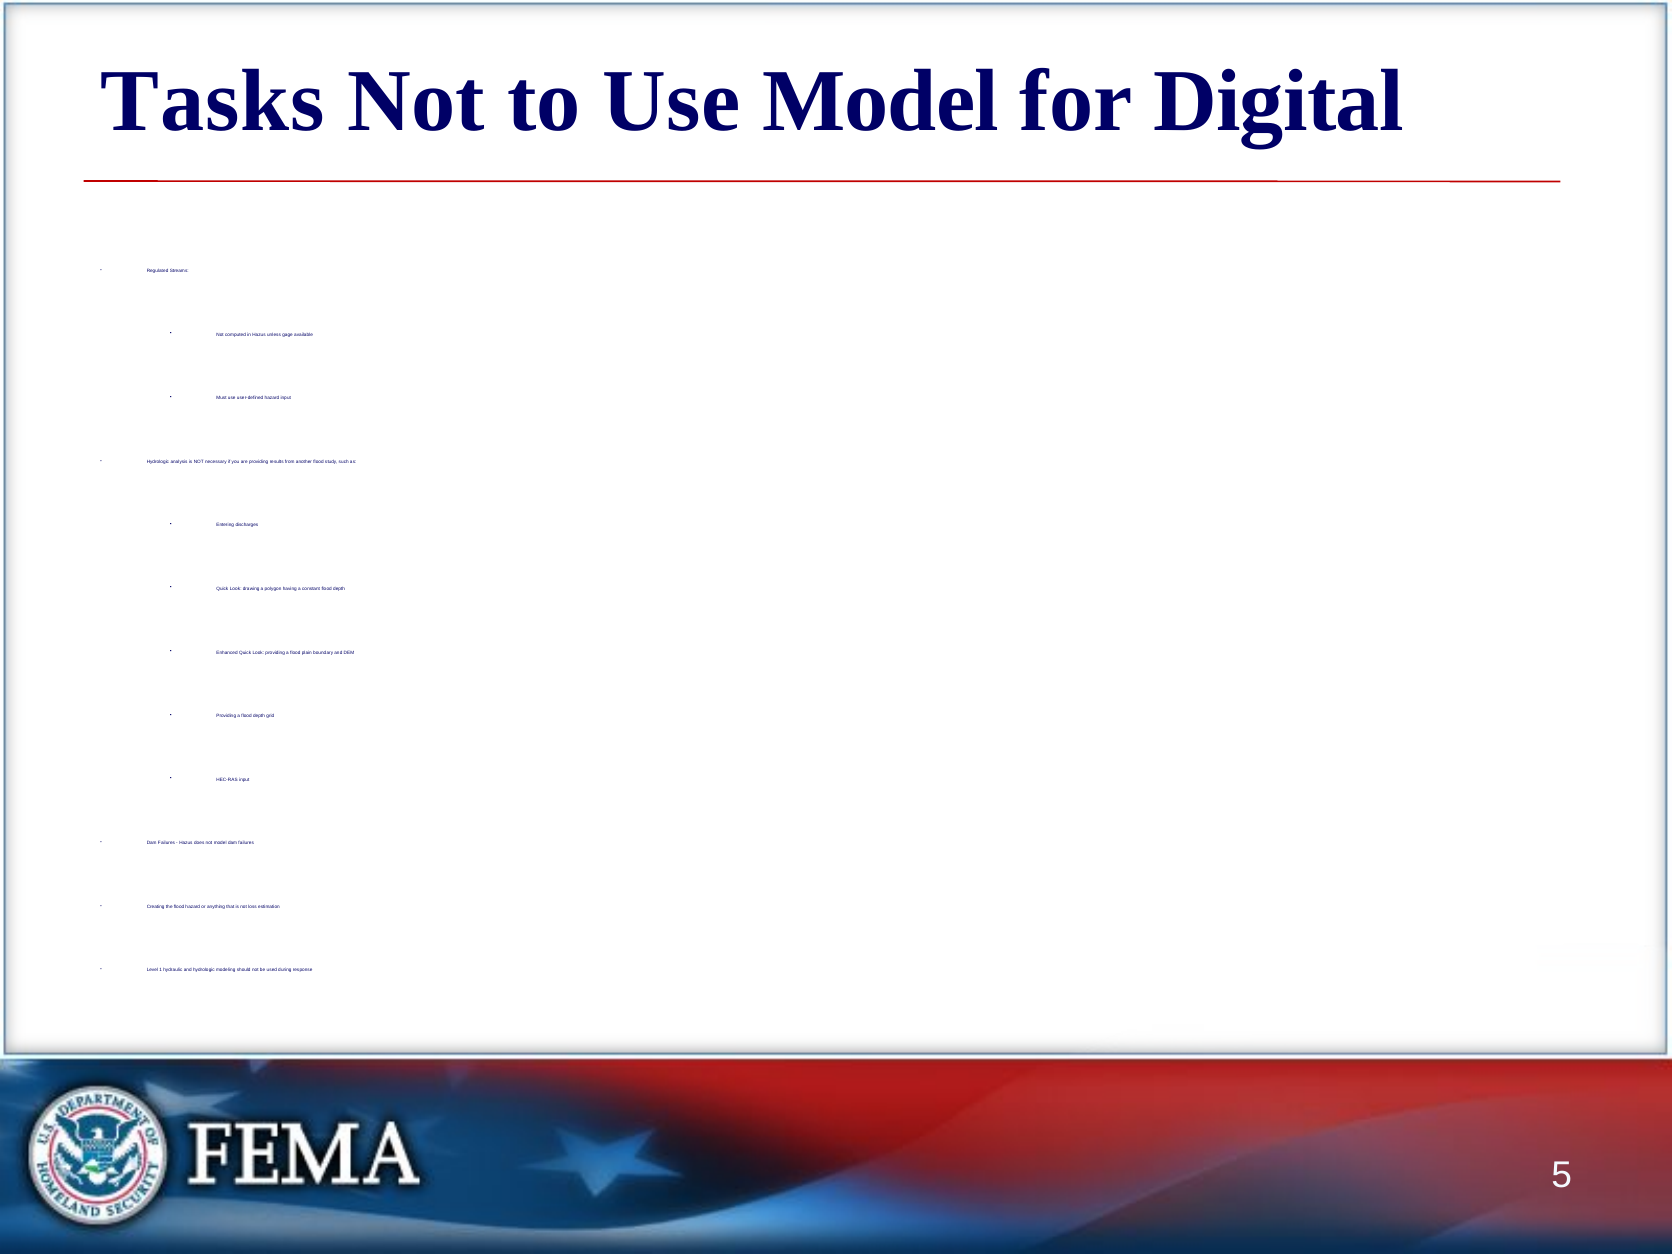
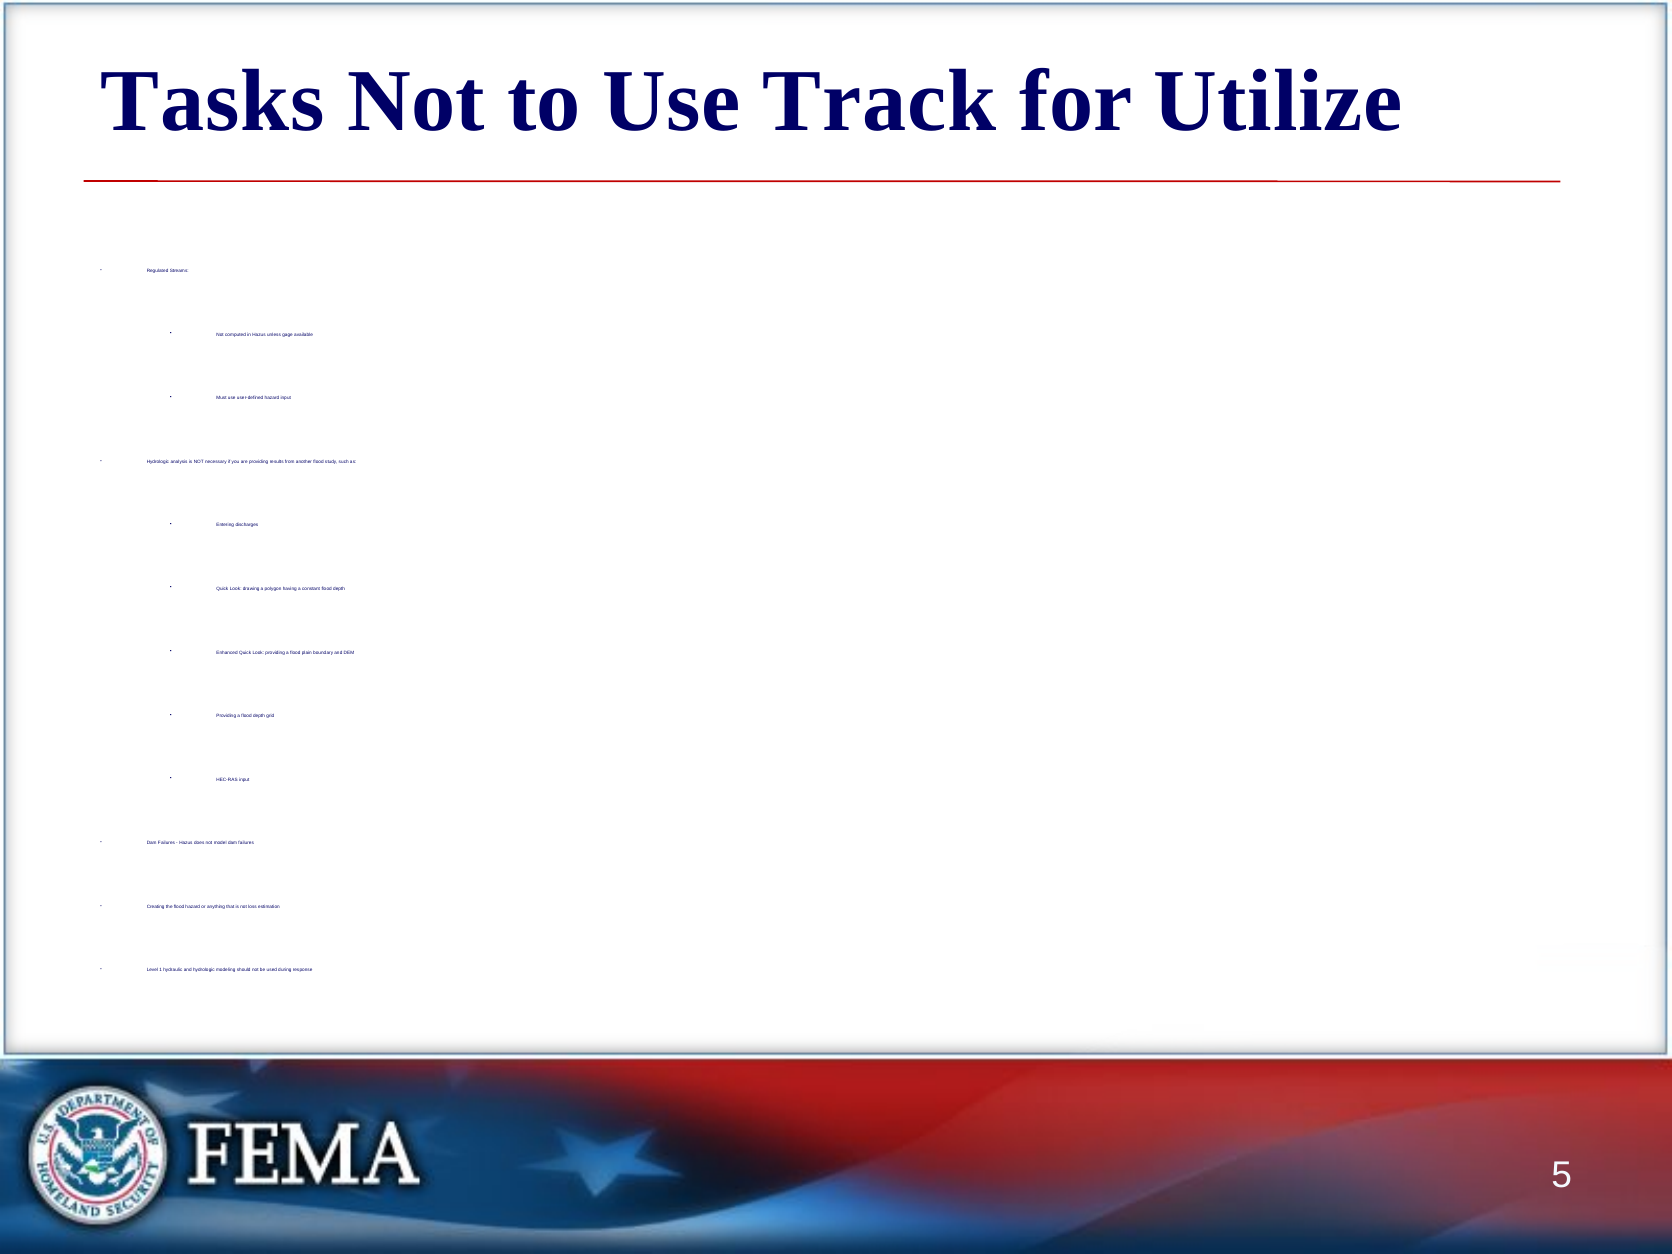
Use Model: Model -> Track (880, 101)
Digital: Digital -> Utilize (1278, 101)
